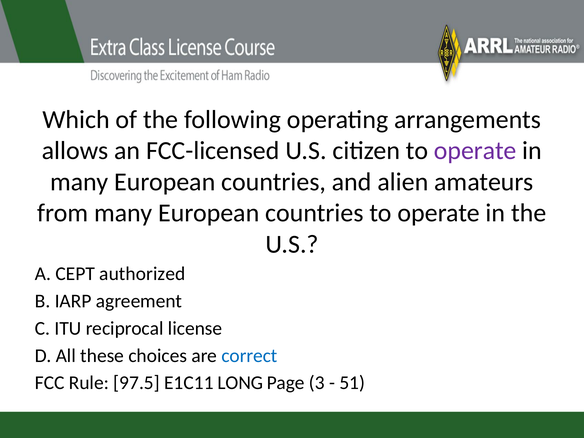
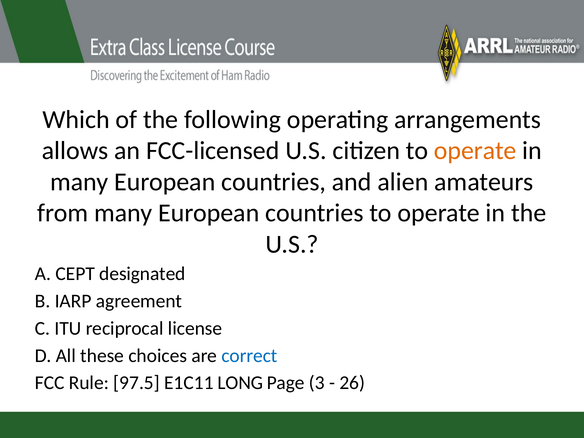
operate colour: purple -> orange (475, 151)
authorized: authorized -> designated (142, 274)
51: 51 -> 26 (352, 383)
